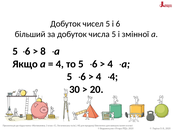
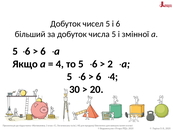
8: 8 -> 6 (43, 51)
4: 4 -> 2 (110, 64)
4: 4 -> 6 (99, 77)
